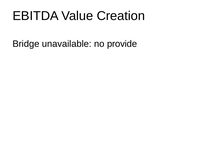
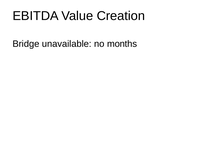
provide: provide -> months (122, 44)
